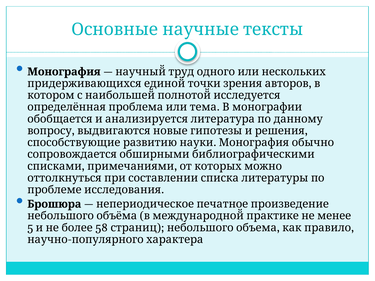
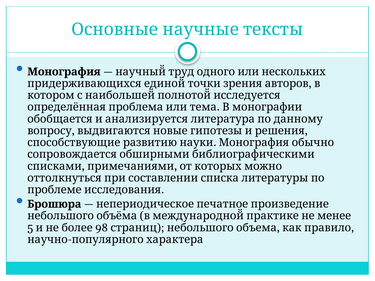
58: 58 -> 98 (102, 228)
